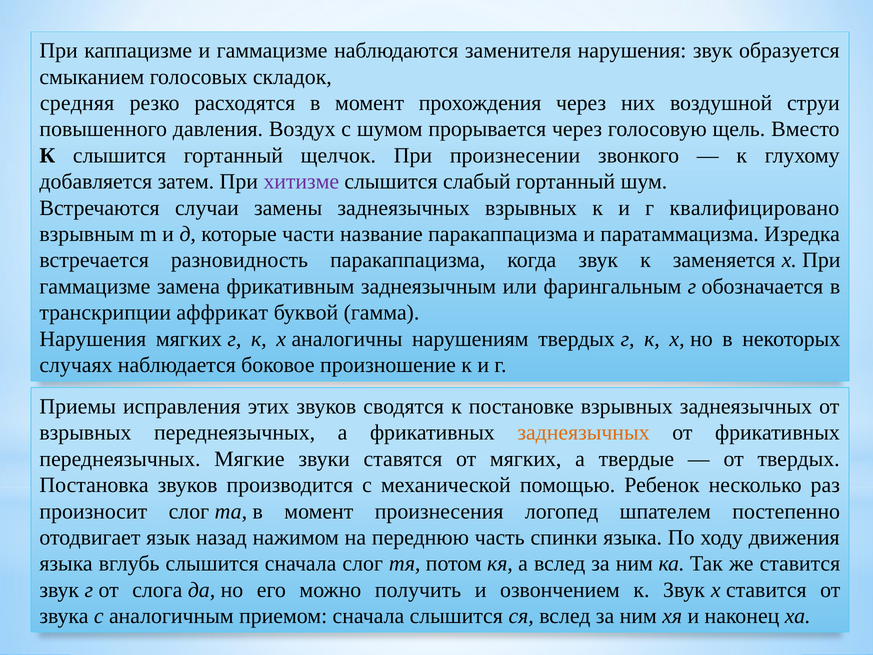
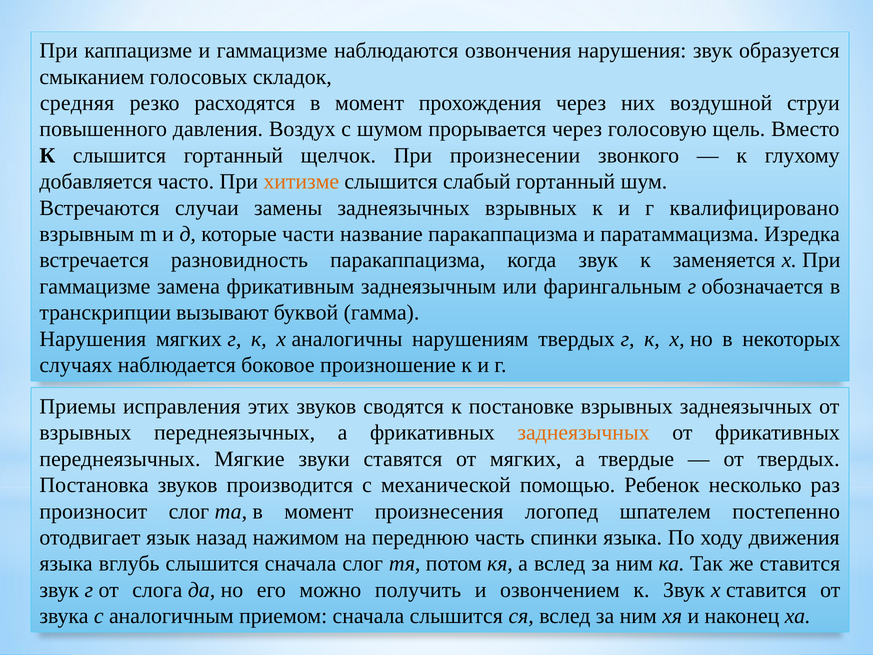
заменителя: заменителя -> озвончения (518, 51)
затем: затем -> часто (186, 182)
хитизме colour: purple -> orange (301, 182)
аффрикат: аффрикат -> вызывают (222, 313)
